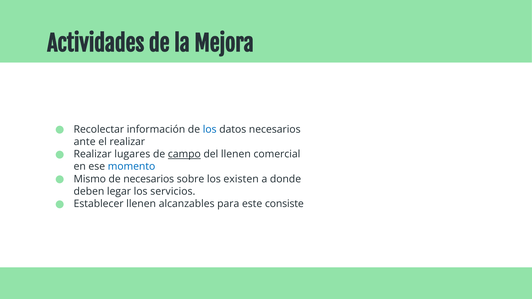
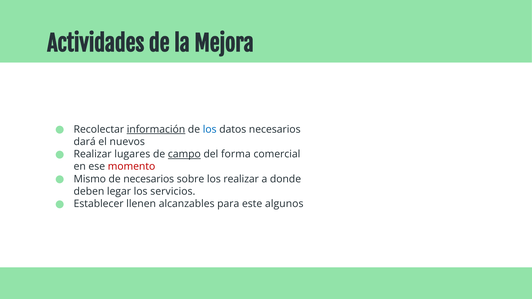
información underline: none -> present (156, 129)
ante: ante -> dará (85, 142)
el realizar: realizar -> nuevos (127, 142)
del llenen: llenen -> forma (236, 154)
momento colour: blue -> red (132, 167)
los existen: existen -> realizar (241, 179)
consiste: consiste -> algunos (284, 204)
